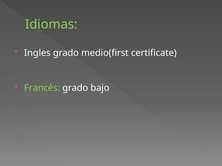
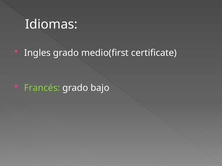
Idiomas colour: light green -> white (51, 24)
